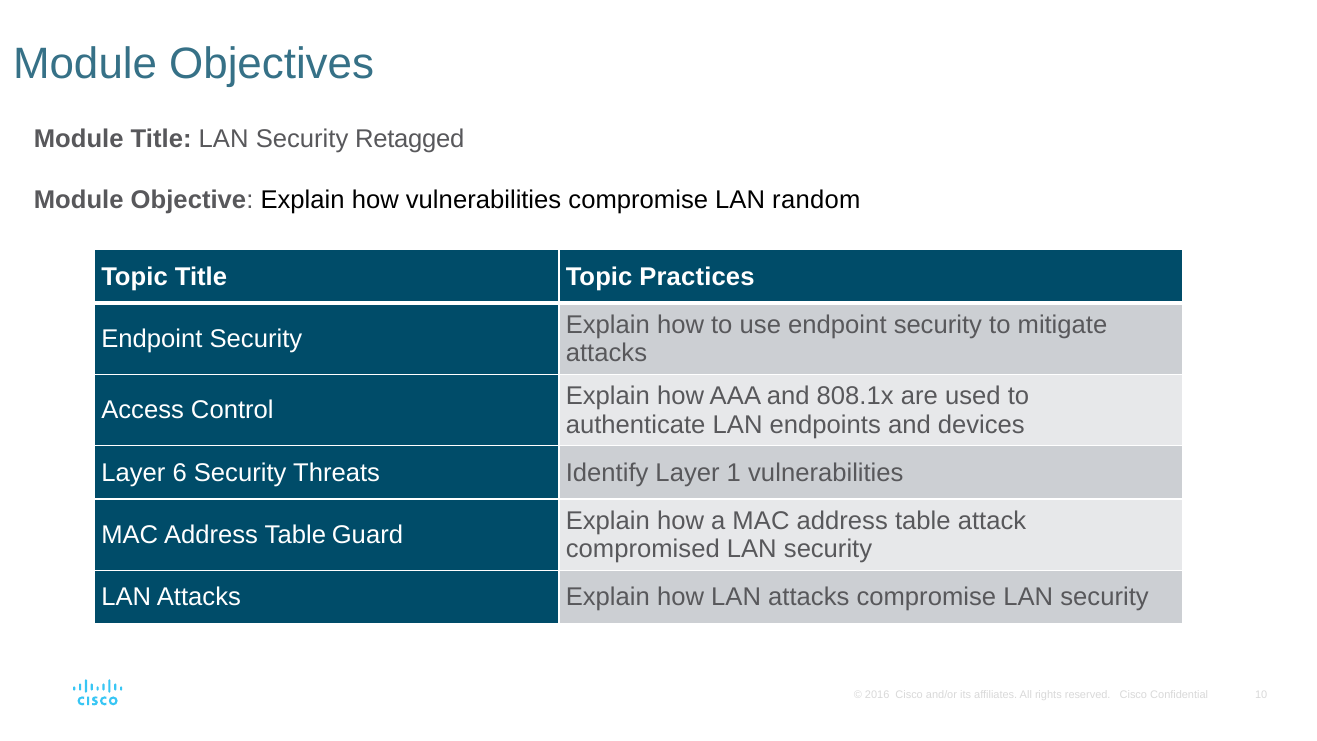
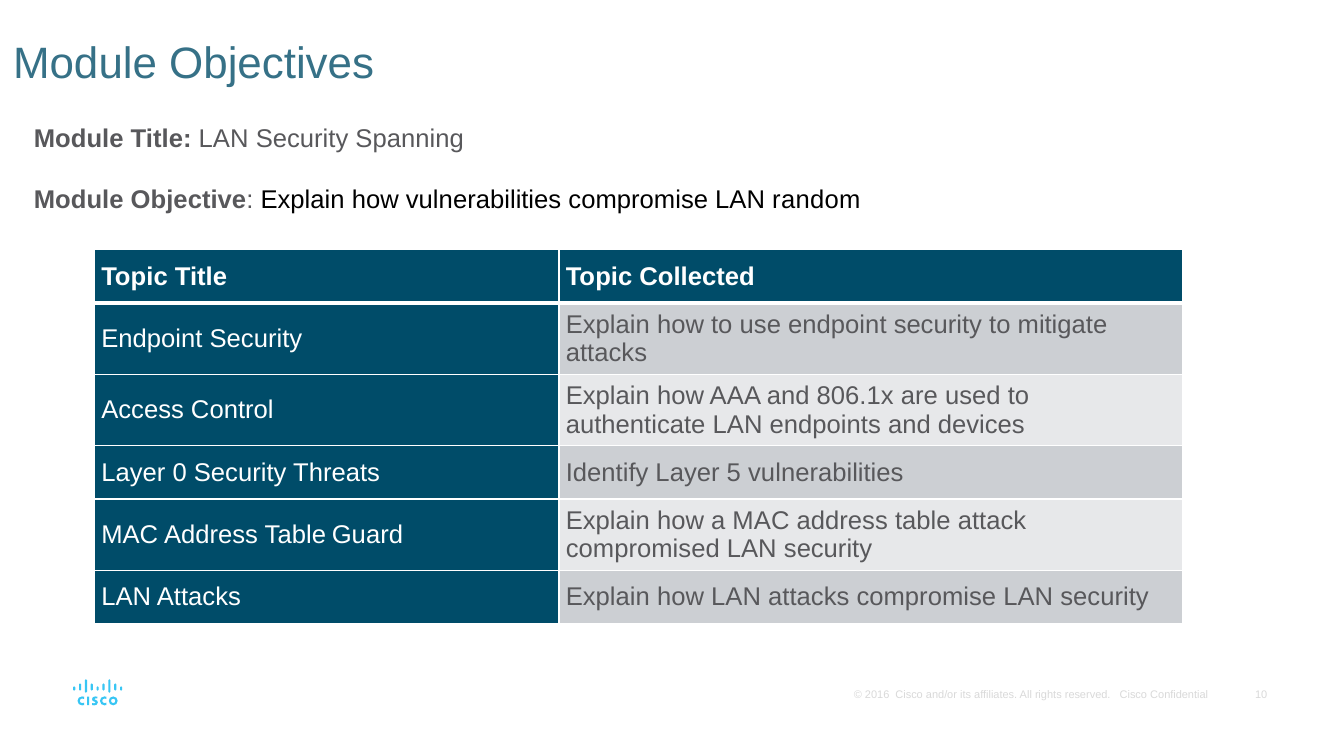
Retagged: Retagged -> Spanning (410, 139)
Practices: Practices -> Collected (697, 277)
808.1x: 808.1x -> 806.1x (855, 396)
6: 6 -> 0 (180, 473)
1: 1 -> 5 (734, 473)
